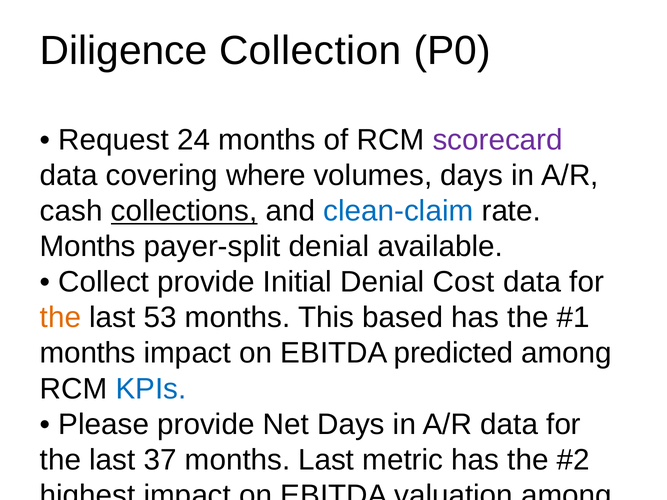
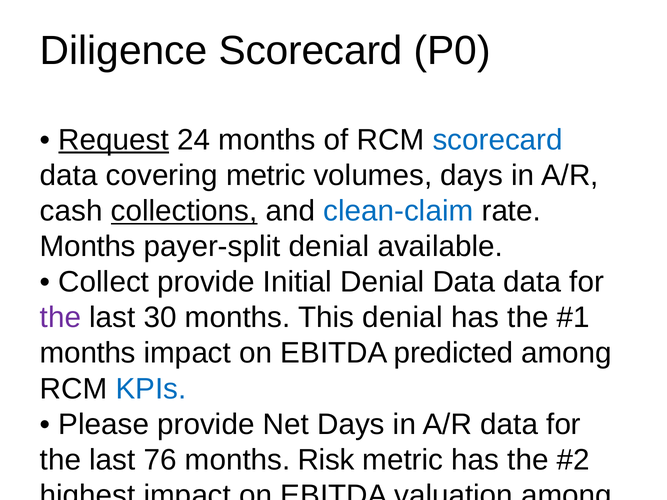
Diligence Collection: Collection -> Scorecard (311, 51)
Request underline: none -> present (114, 140)
scorecard colour: purple -> blue (498, 140)
covering where: where -> metric (266, 175)
Denial Cost: Cost -> Data (464, 282)
the colour: orange -> purple (60, 318)
53: 53 -> 30 (160, 318)
This based: based -> denial (403, 318)
37: 37 -> 76 (160, 460)
months Last: Last -> Risk (326, 460)
